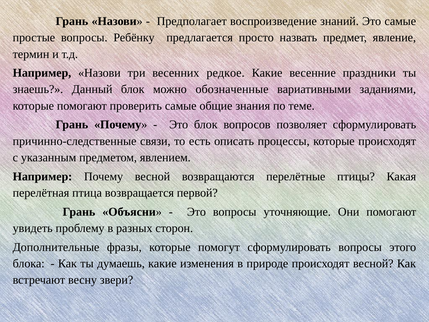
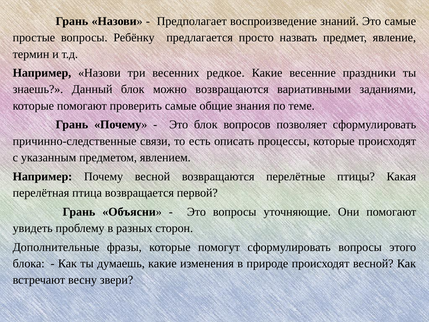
можно обозначенные: обозначенные -> возвращаются (232, 89)
